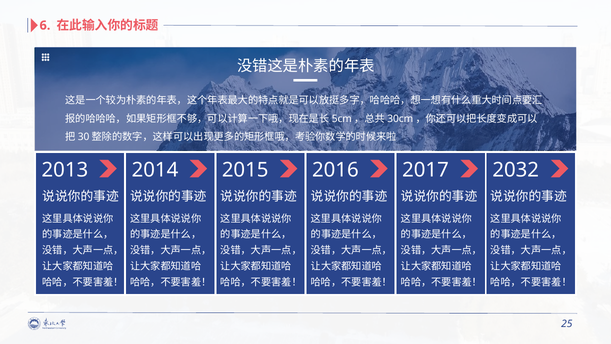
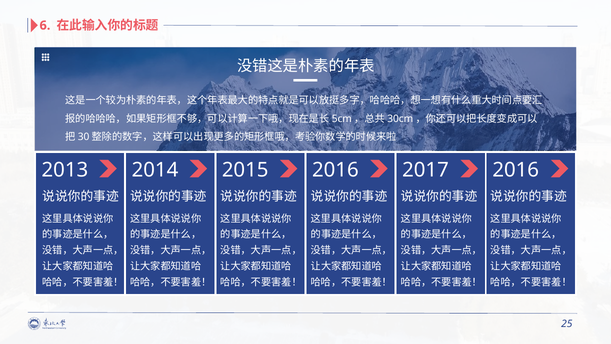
2017 2032: 2032 -> 2016 (516, 170)
